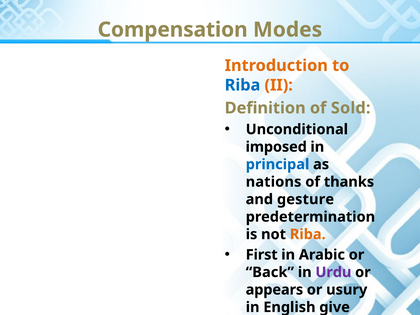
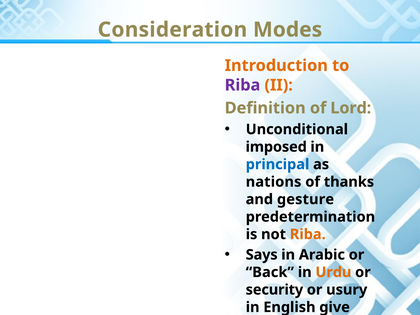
Compensation: Compensation -> Consideration (172, 30)
Riba colour: blue -> purple (243, 85)
Sold: Sold -> Lord (351, 108)
First: First -> Says (262, 255)
Urdu colour: purple -> orange (333, 272)
appears: appears -> security (274, 290)
